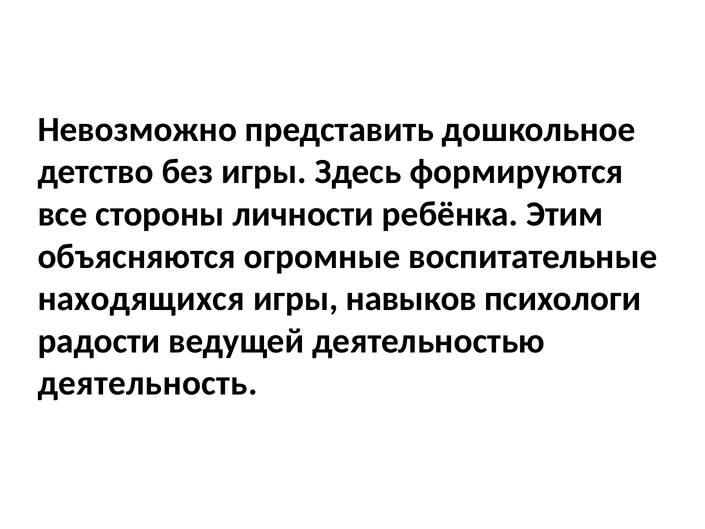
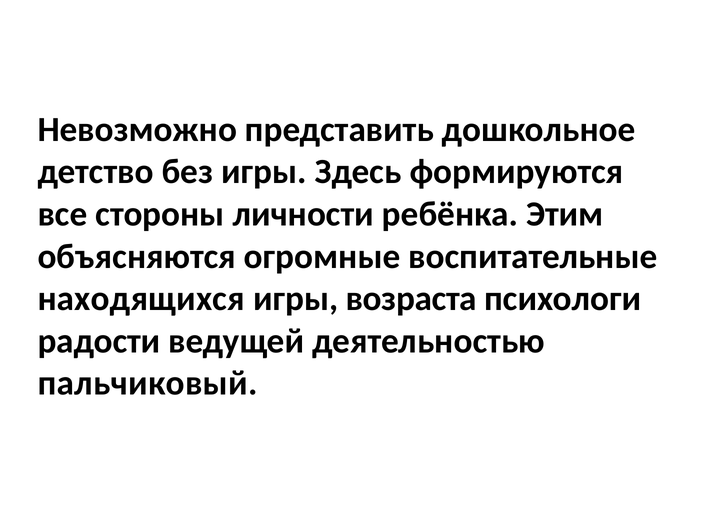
навыков: навыков -> возраста (411, 299)
деятельность: деятельность -> пальчиковый (147, 383)
